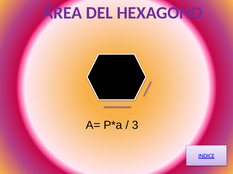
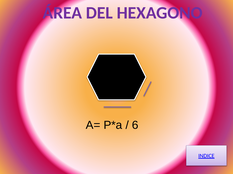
3: 3 -> 6 (135, 126)
